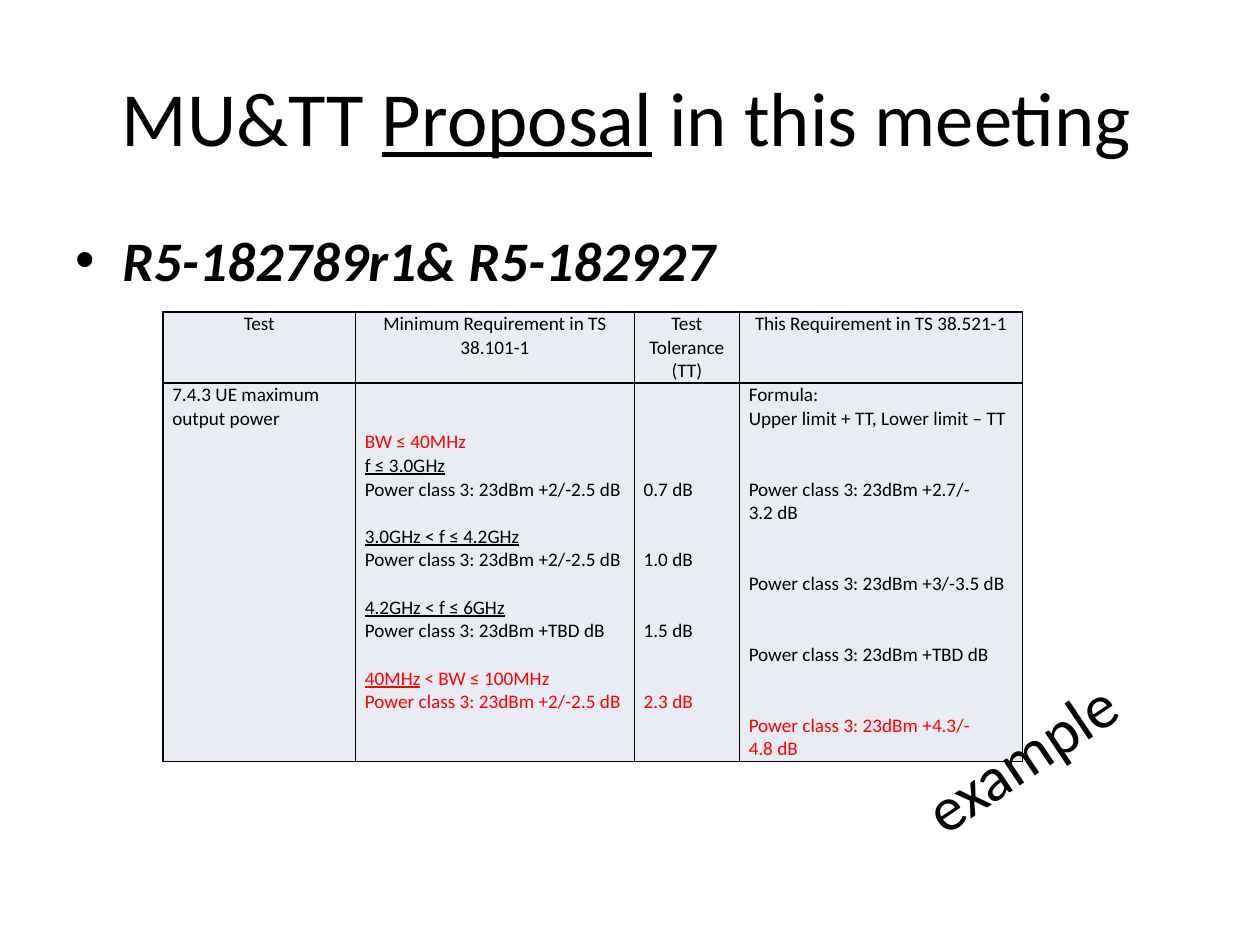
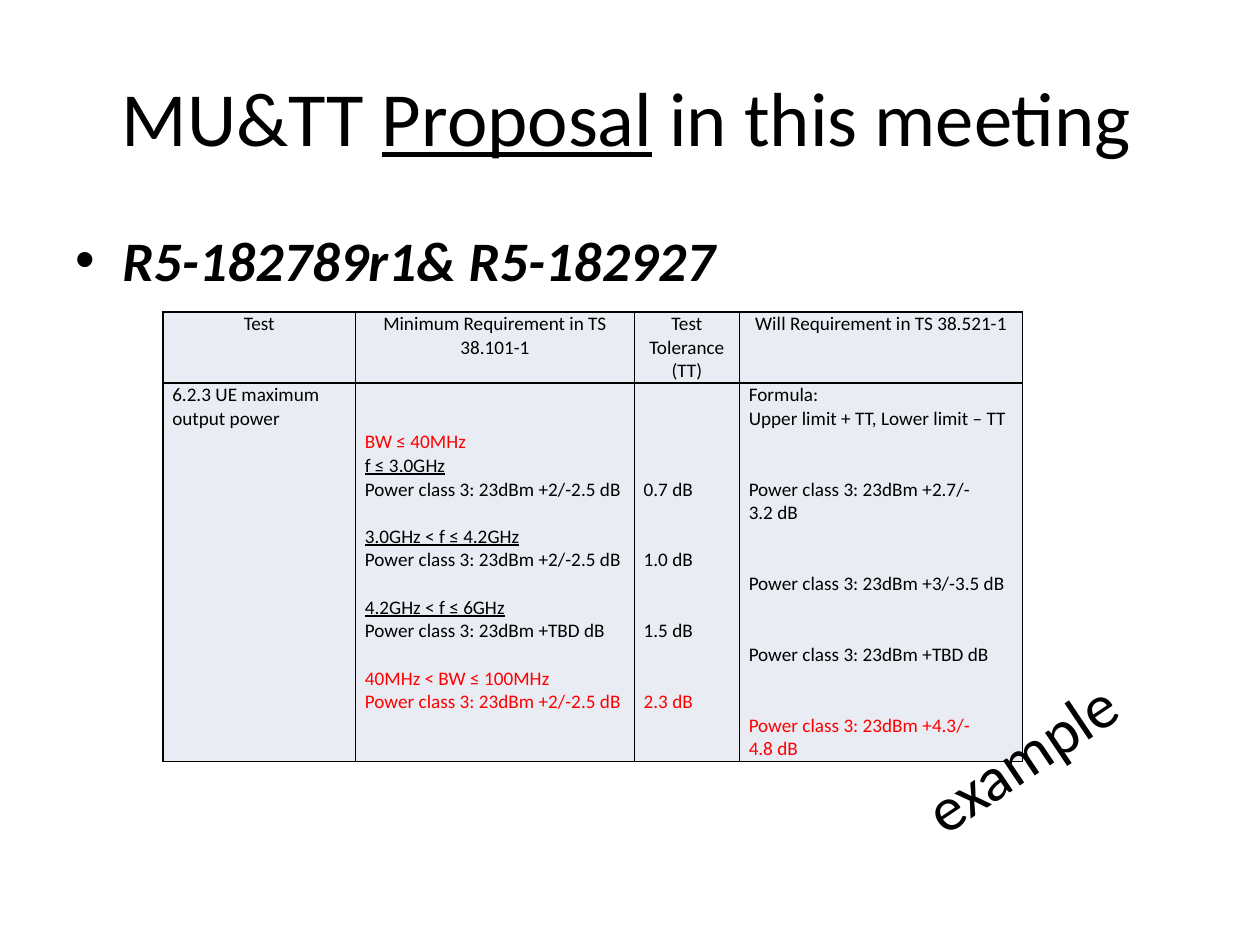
This: This -> Will (770, 324)
7.4.3: 7.4.3 -> 6.2.3 (192, 395)
40MHz underline: present -> none (393, 679)
